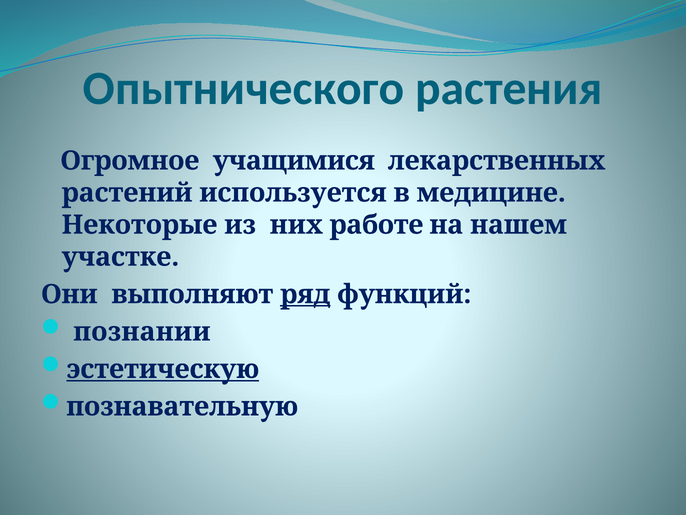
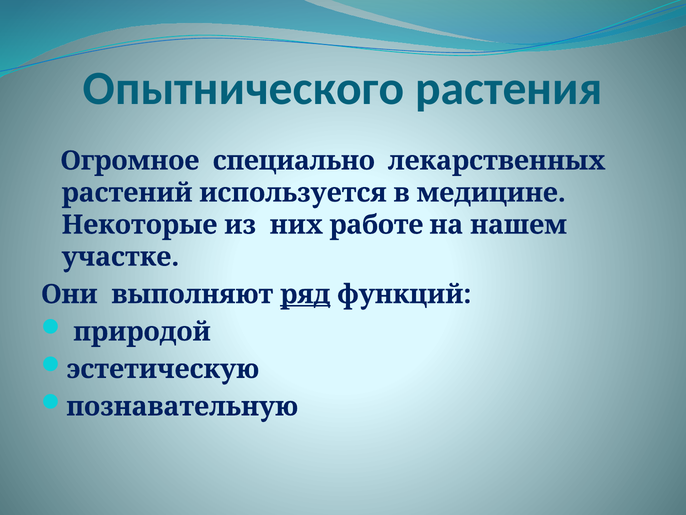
учащимися: учащимися -> специально (294, 161)
познании: познании -> природой (142, 331)
эстетическую underline: present -> none (163, 369)
